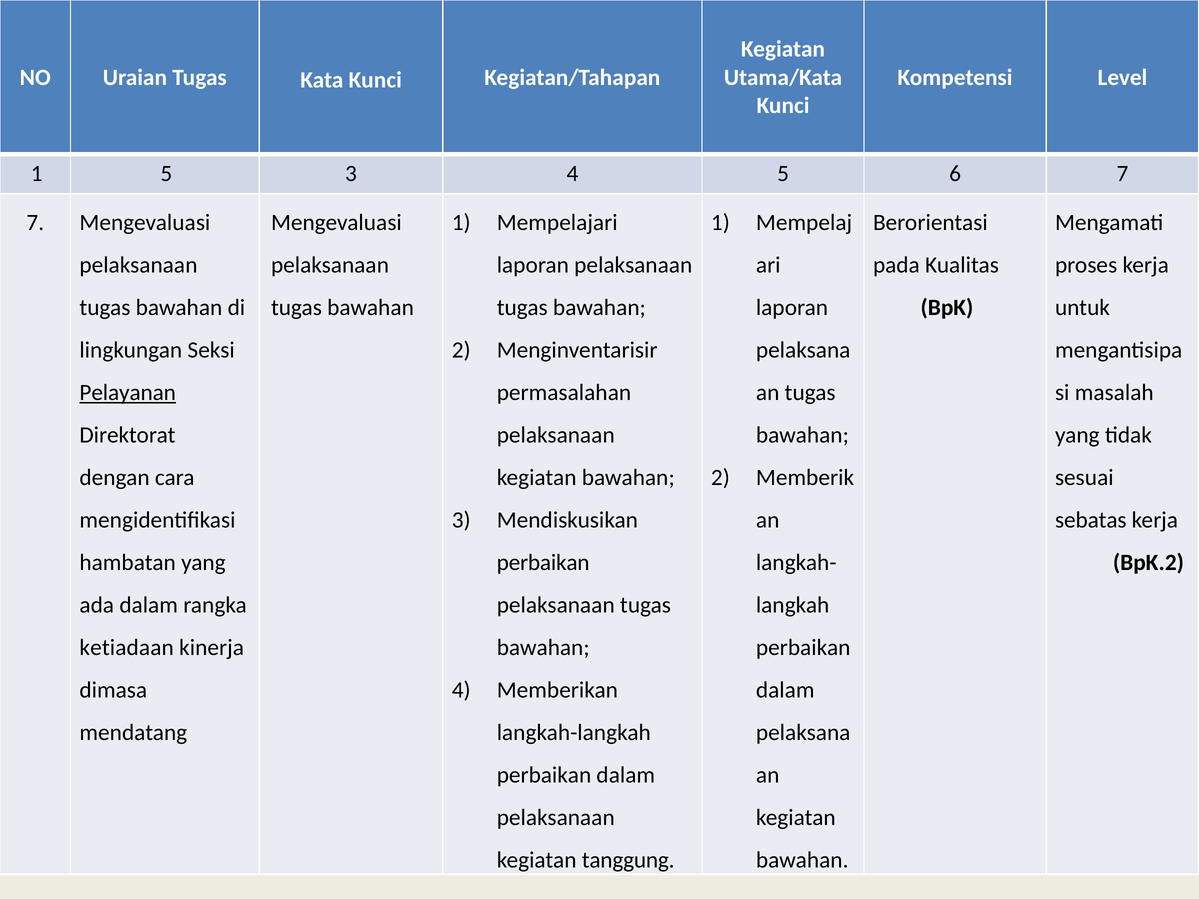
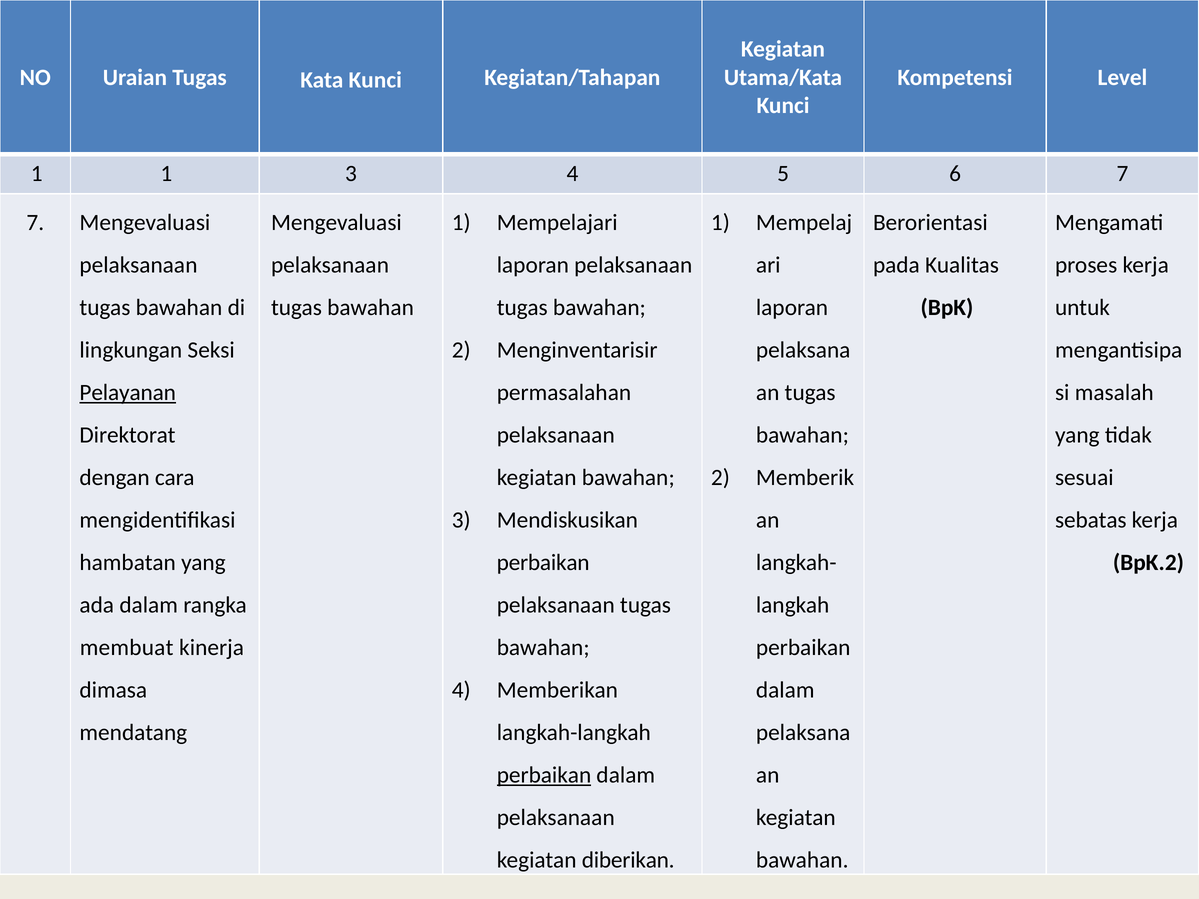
1 5: 5 -> 1 (166, 174)
ketiadaan: ketiadaan -> membuat (127, 648)
perbaikan underline: none -> present (544, 775)
tanggung: tanggung -> diberikan (628, 861)
